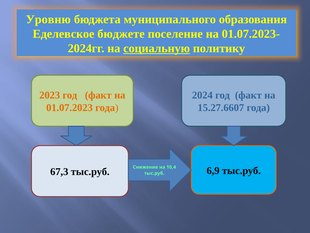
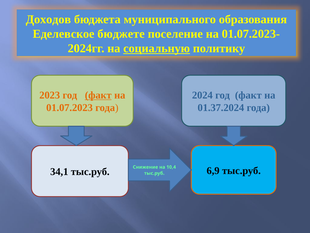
Уровню: Уровню -> Доходов (48, 19)
факт underline: none -> present (98, 95)
15.27.6607: 15.27.6607 -> 01.37.2024 (221, 107)
67,3: 67,3 -> 34,1 (59, 171)
